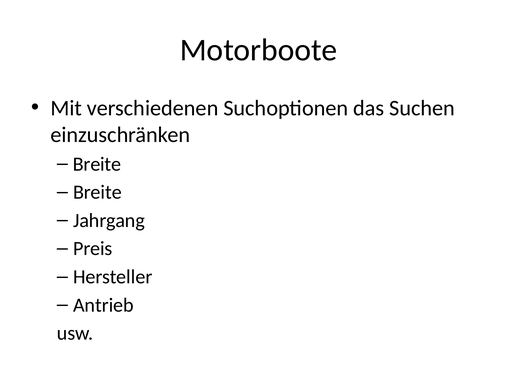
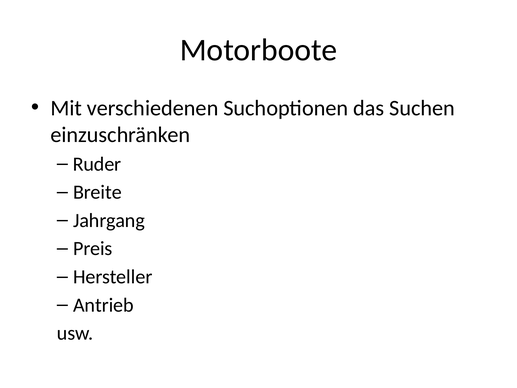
Breite: Breite -> Ruder (97, 164)
